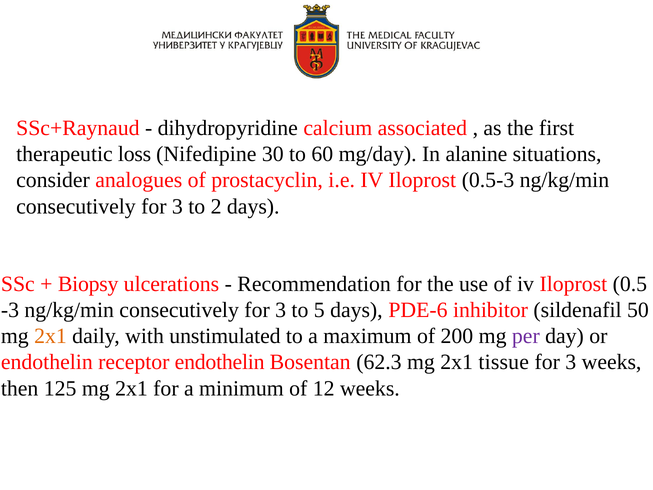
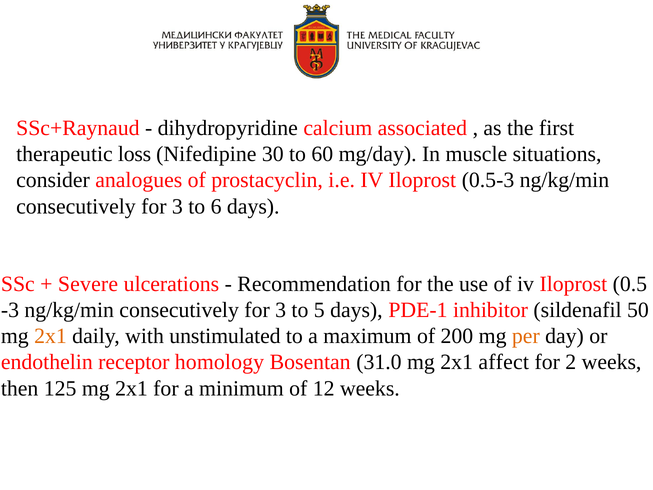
alanine: alanine -> muscle (476, 154)
2: 2 -> 6 (216, 206)
Biopsy: Biopsy -> Severe (88, 284)
PDE-6: PDE-6 -> PDE-1 (418, 310)
per colour: purple -> orange (526, 336)
receptor endothelin: endothelin -> homology (219, 362)
62.3: 62.3 -> 31.0 (379, 362)
tissue: tissue -> affect (504, 362)
3: 3 -> 2 (571, 362)
